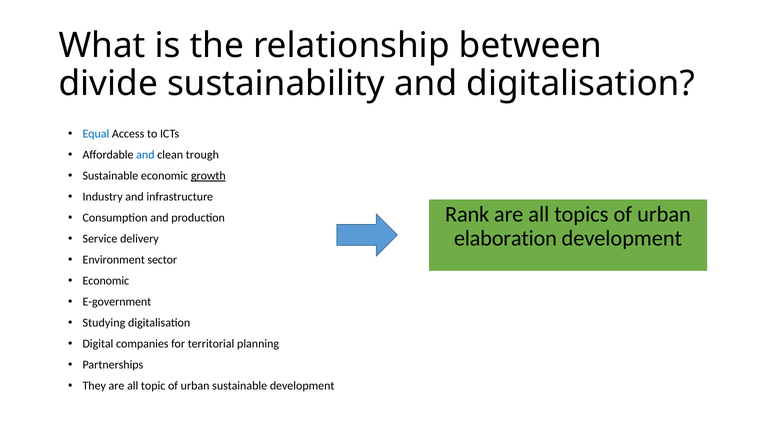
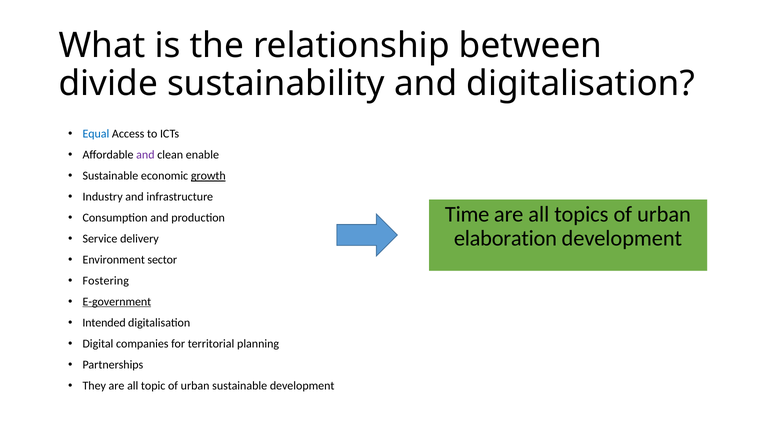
and colour: blue -> purple (145, 155)
trough: trough -> enable (202, 155)
Rank: Rank -> Time (467, 214)
Economic: Economic -> Fostering (106, 281)
E-government underline: none -> present (117, 302)
Studying: Studying -> Intended (104, 323)
